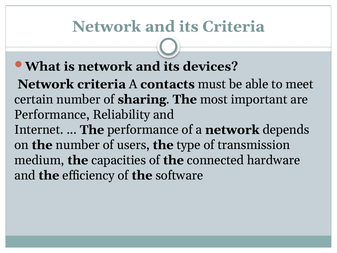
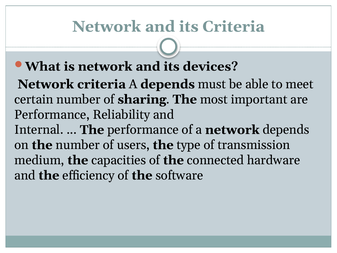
A contacts: contacts -> depends (168, 84)
Internet: Internet -> Internal (39, 130)
